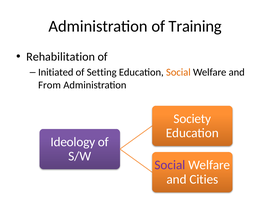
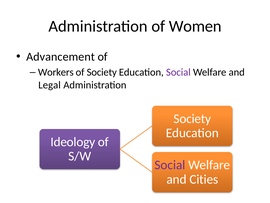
Training: Training -> Women (195, 26)
Rehabilitation: Rehabilitation -> Advancement (61, 57)
Initiated: Initiated -> Workers (56, 72)
of Setting: Setting -> Society (102, 72)
Social colour: orange -> purple (178, 72)
From: From -> Legal (50, 85)
